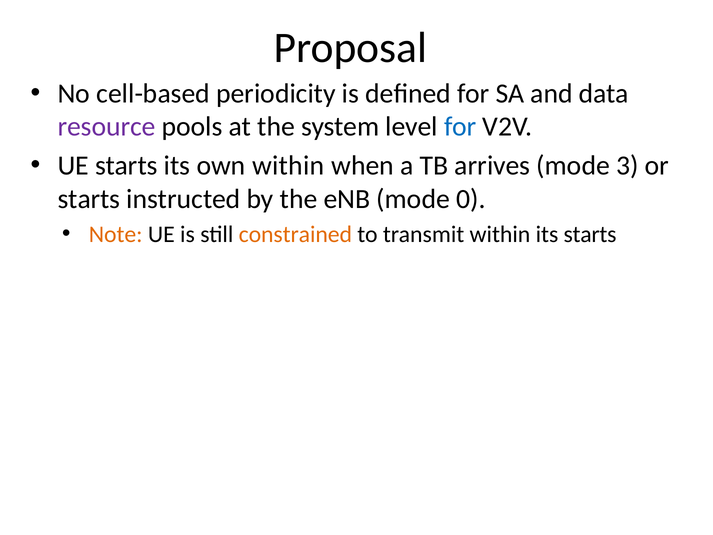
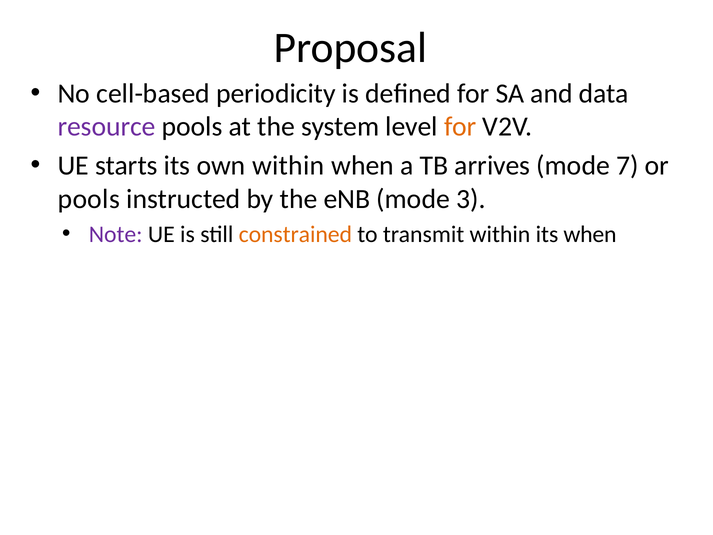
for colour: blue -> orange (460, 127)
3: 3 -> 7 (627, 166)
starts: starts -> pools (89, 199)
0: 0 -> 3 (471, 199)
Note colour: orange -> purple (116, 234)
its starts: starts -> when (590, 234)
